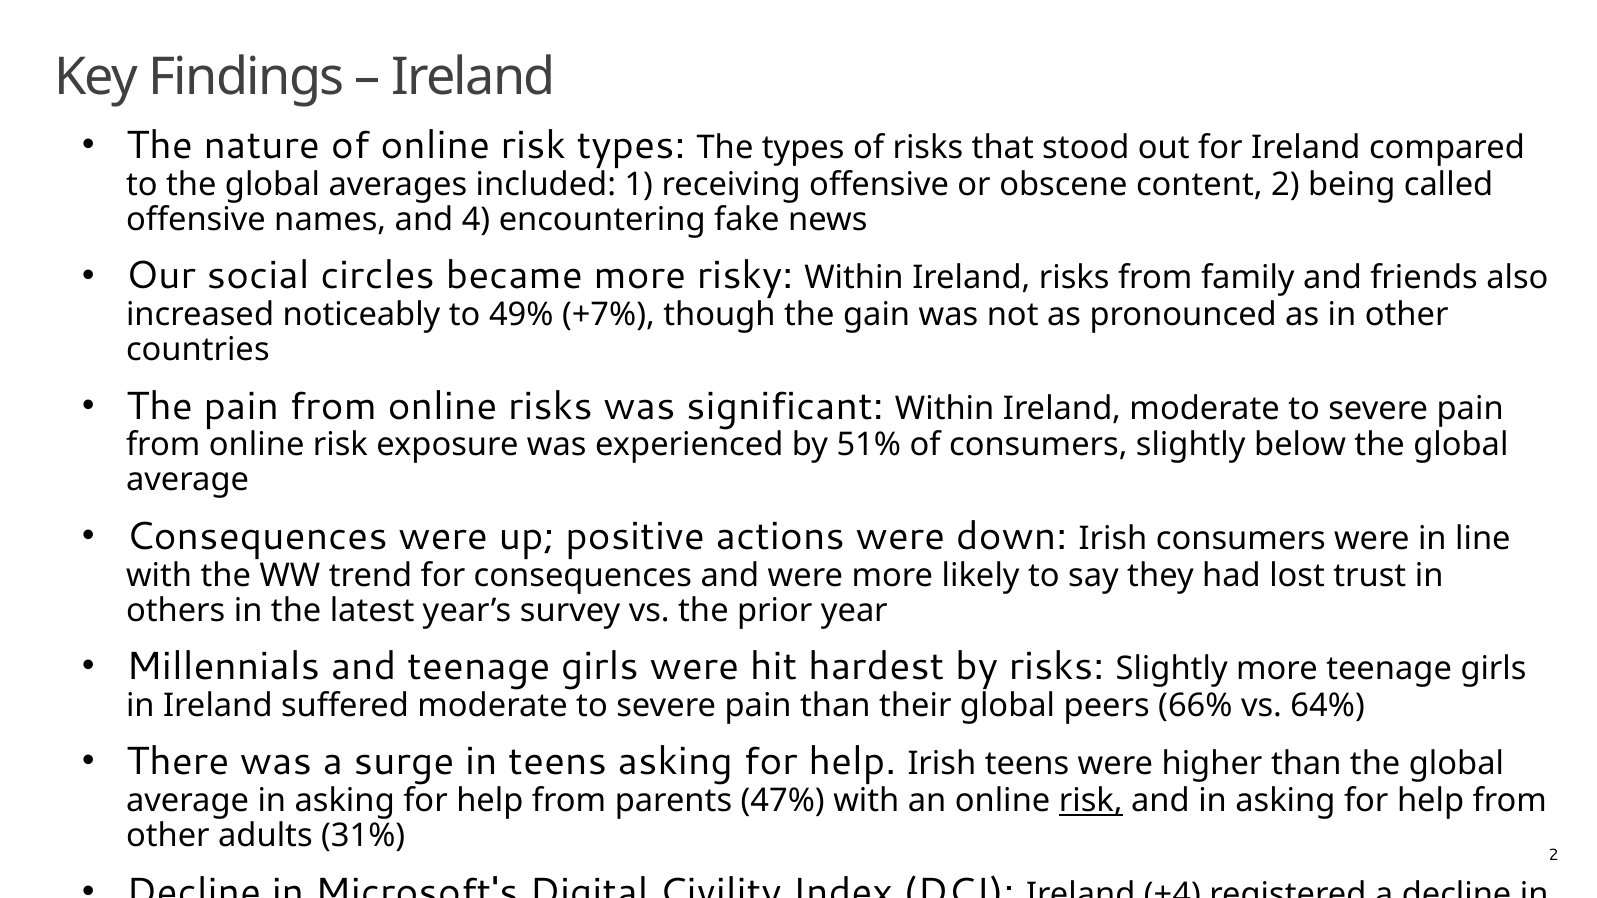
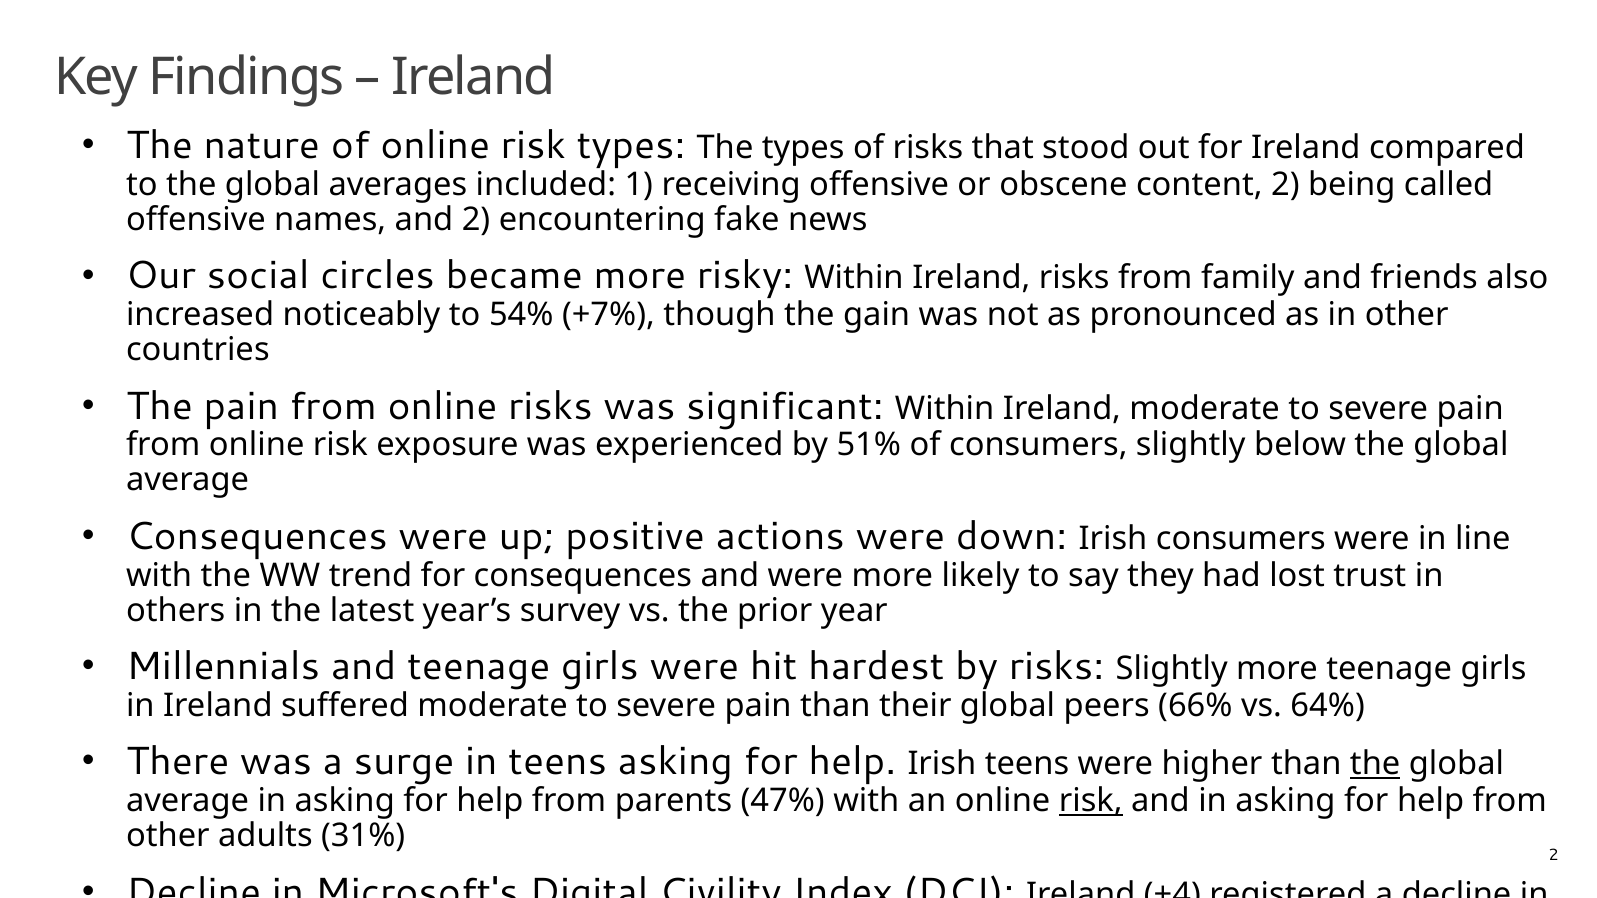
and 4: 4 -> 2 (476, 220)
49%: 49% -> 54% (521, 315)
the underline: none -> present (1375, 764)
